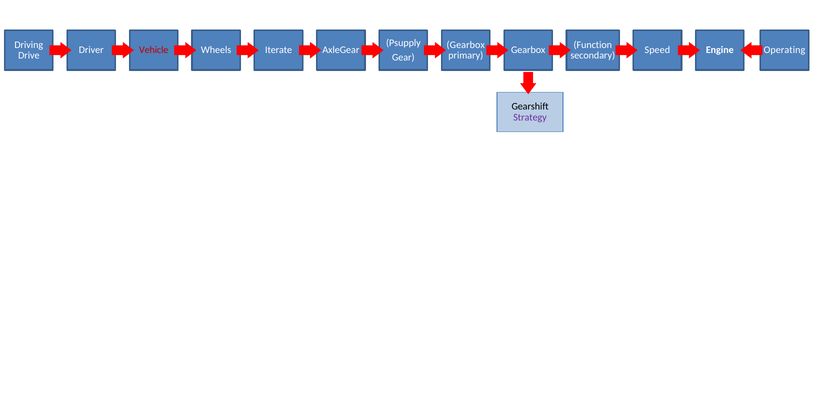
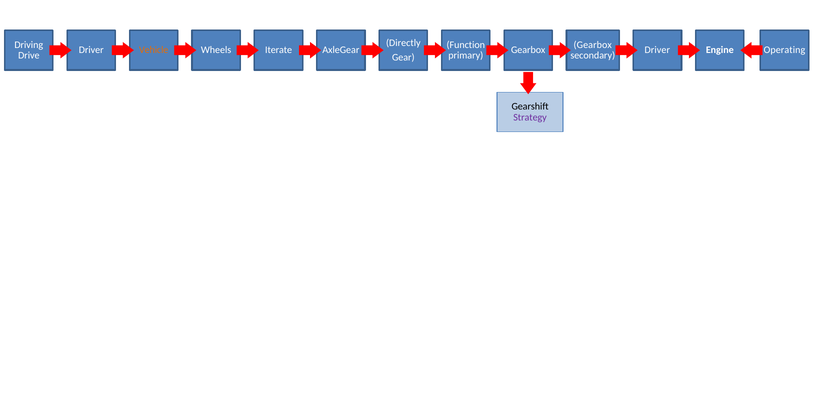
Psupply: Psupply -> Directly (403, 43)
Gearbox: Gearbox -> Function (466, 45)
Function: Function -> Gearbox (593, 45)
Vehicle colour: red -> orange (154, 50)
Speed: Speed -> Driver (657, 50)
